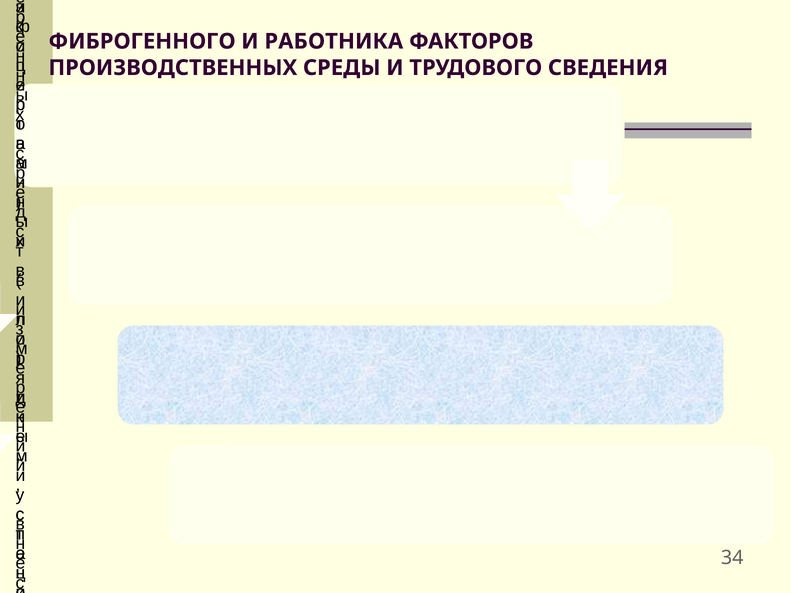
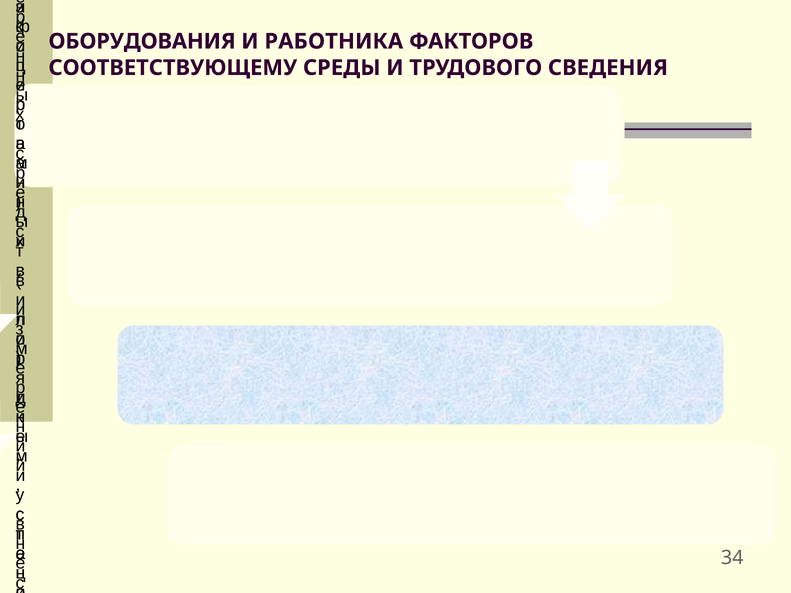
ФИБРОГЕННОГО: ФИБРОГЕННОГО -> ОБОРУДОВАНИЯ (142, 41)
ПРОИЗВОДСТВЕННЫХ: ПРОИЗВОДСТВЕННЫХ -> СООТВЕТСТВУЮЩЕМУ (173, 68)
